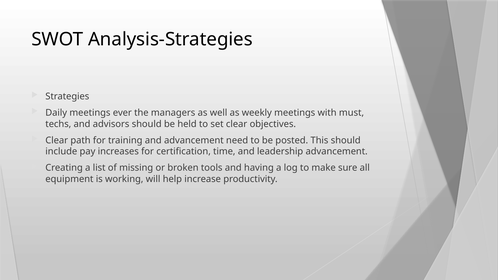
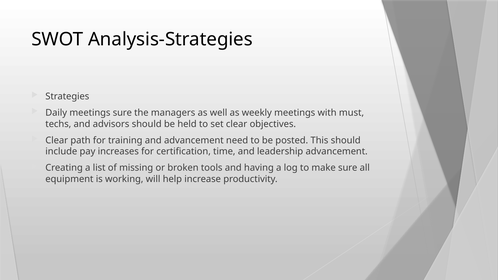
meetings ever: ever -> sure (122, 113)
